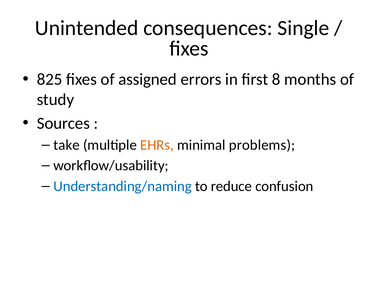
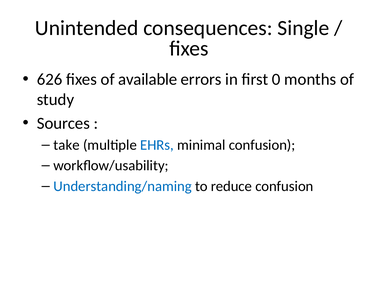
825: 825 -> 626 (50, 79)
assigned: assigned -> available (148, 79)
8: 8 -> 0 (276, 79)
EHRs colour: orange -> blue (157, 145)
minimal problems: problems -> confusion (262, 145)
